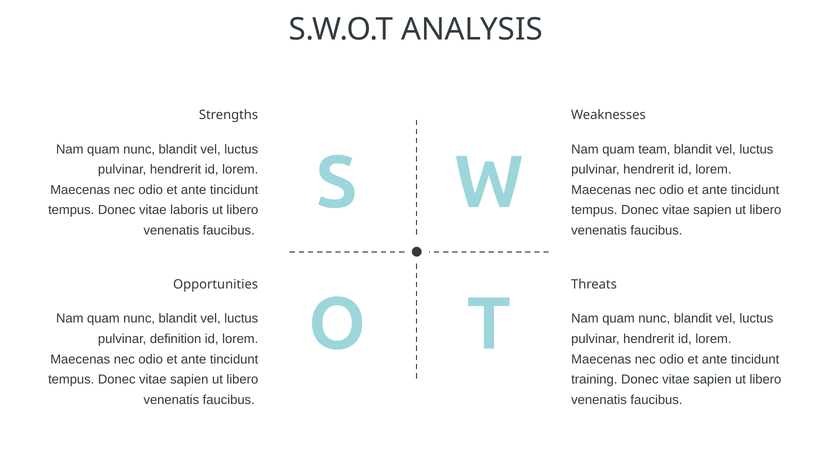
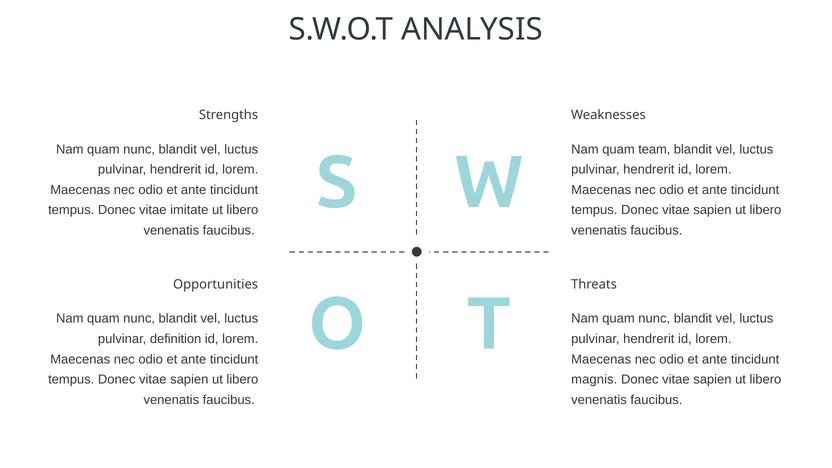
laboris: laboris -> imitate (189, 210)
training: training -> magnis (594, 379)
